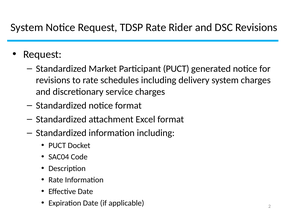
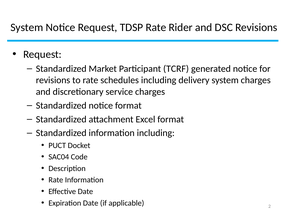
Participant PUCT: PUCT -> TCRF (176, 69)
